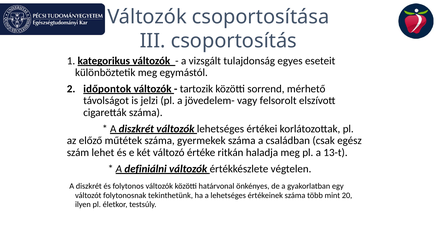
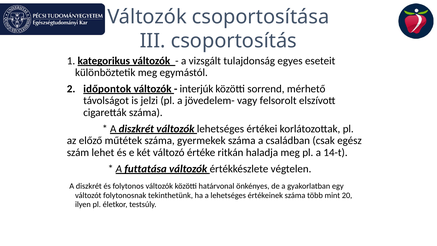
tartozik: tartozik -> interjúk (196, 89)
13-t: 13-t -> 14-t (336, 152)
definiálni: definiálni -> futtatása (146, 169)
